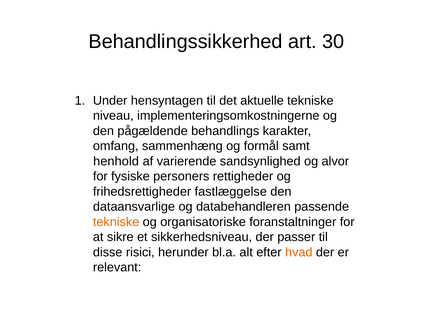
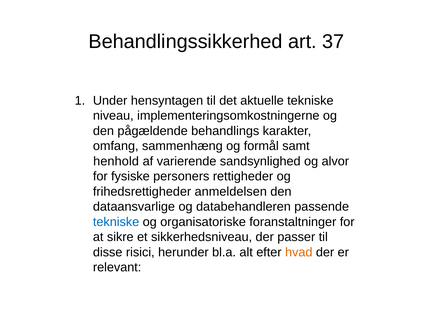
30: 30 -> 37 (333, 41)
fastlæggelse: fastlæggelse -> anmeldelsen (231, 191)
tekniske colour: orange -> blue (116, 222)
